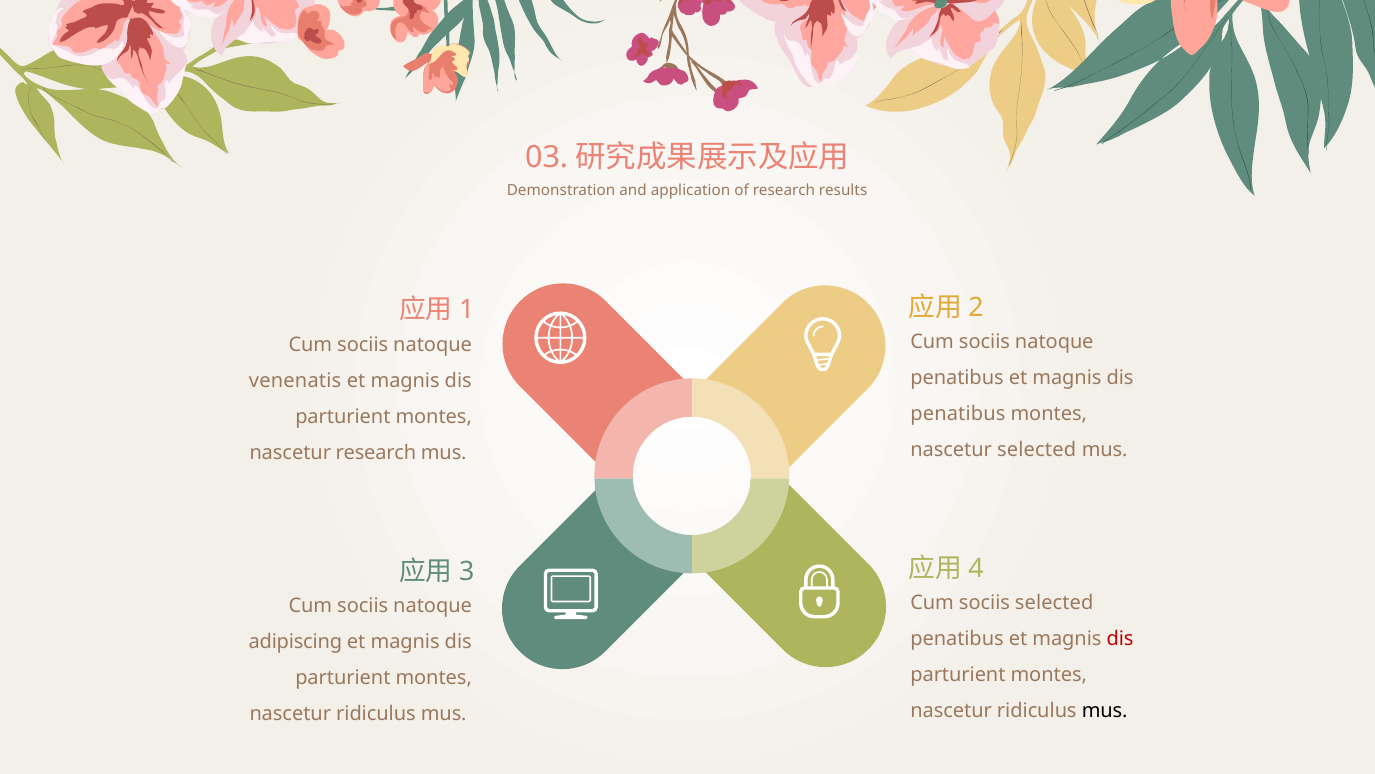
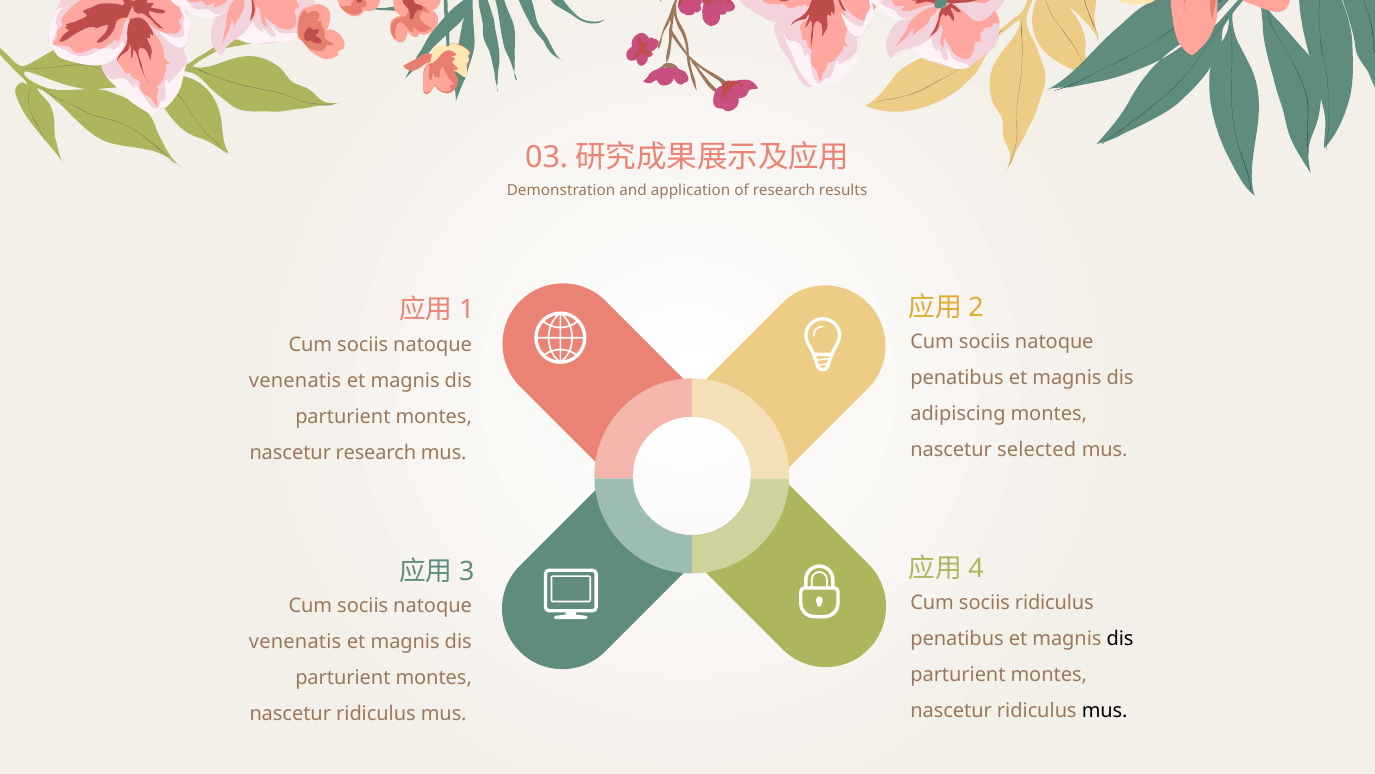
penatibus: penatibus -> adipiscing (958, 414)
sociis selected: selected -> ridiculus (1054, 602)
dis colour: red -> black (1120, 639)
adipiscing: adipiscing -> venenatis (295, 641)
